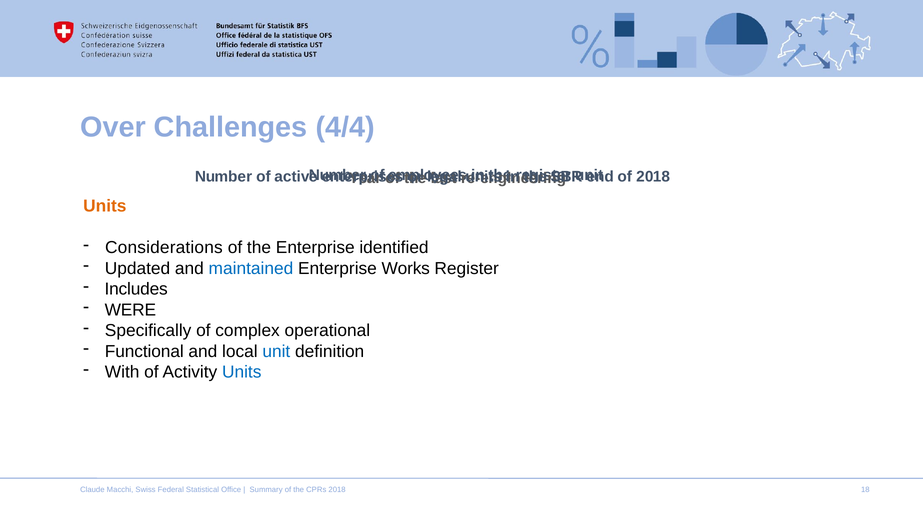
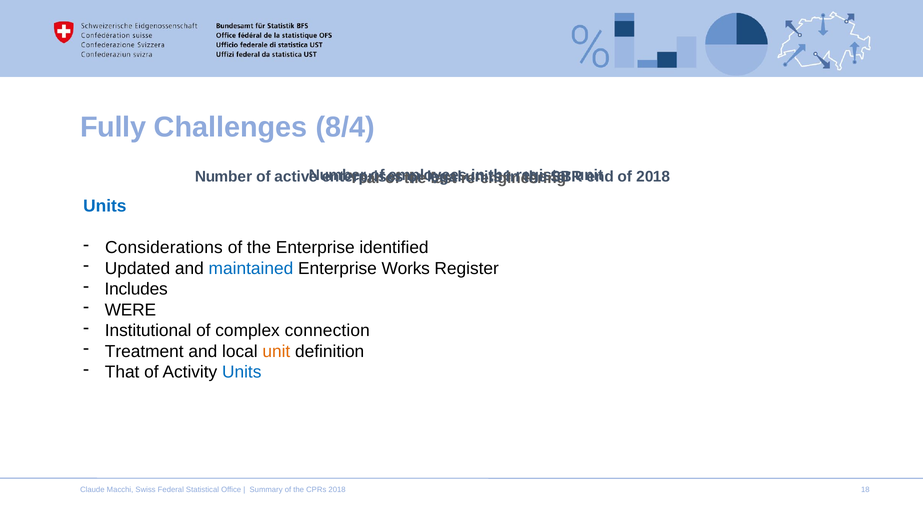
Over: Over -> Fully (113, 127)
4/4: 4/4 -> 8/4 (345, 127)
Units colour: orange -> blue (105, 206)
Specifically: Specifically -> Institutional (148, 331)
operational: operational -> connection (327, 331)
Functional: Functional -> Treatment (144, 352)
unit colour: blue -> orange (276, 352)
With: With -> That (122, 372)
